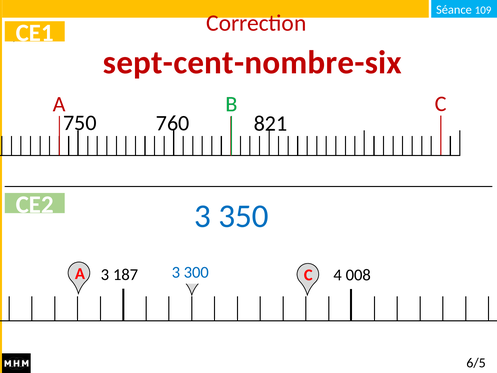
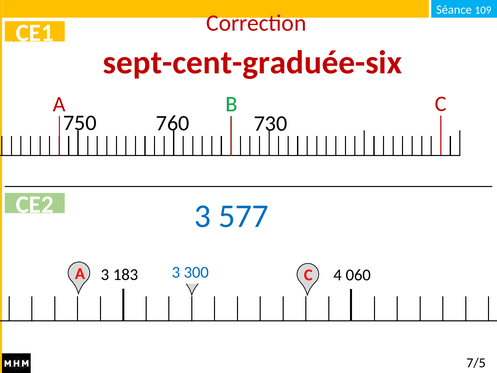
sept-cent-nombre-six: sept-cent-nombre-six -> sept-cent-graduée-six (252, 62)
821: 821 -> 730 (270, 123)
350: 350 -> 577 (244, 216)
187: 187 -> 183 (126, 275)
008: 008 -> 060 (358, 275)
6/5: 6/5 -> 7/5 (476, 363)
